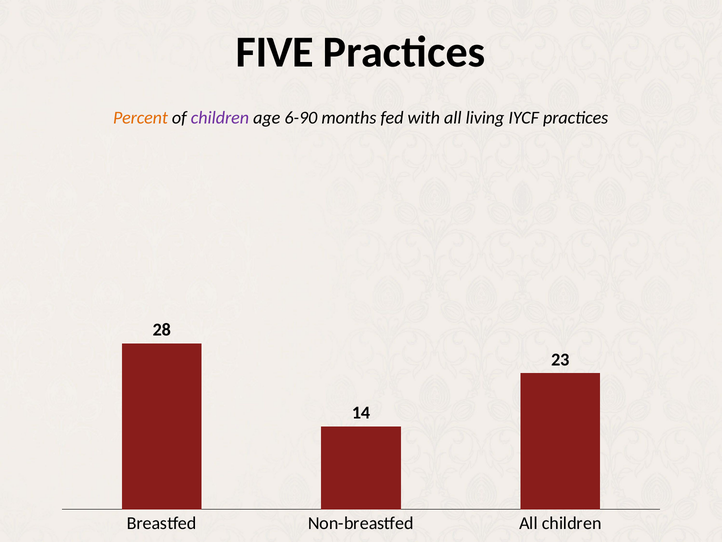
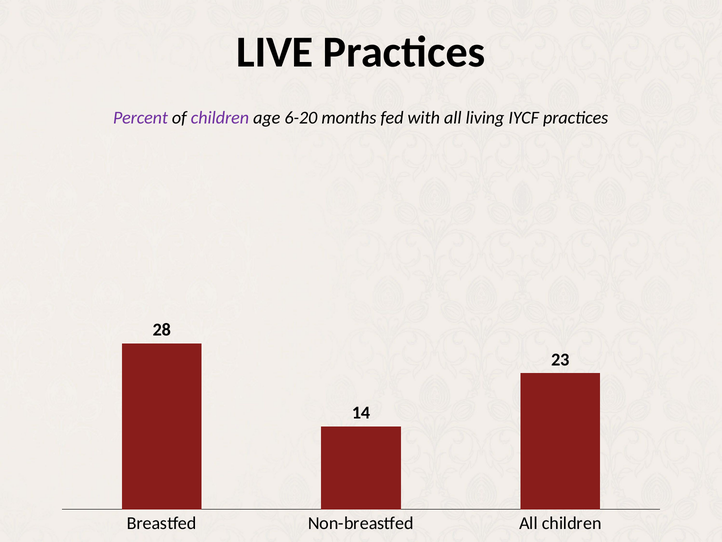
FIVE: FIVE -> LIVE (275, 52)
Percent colour: orange -> purple (140, 118)
6-90: 6-90 -> 6-20 (301, 118)
